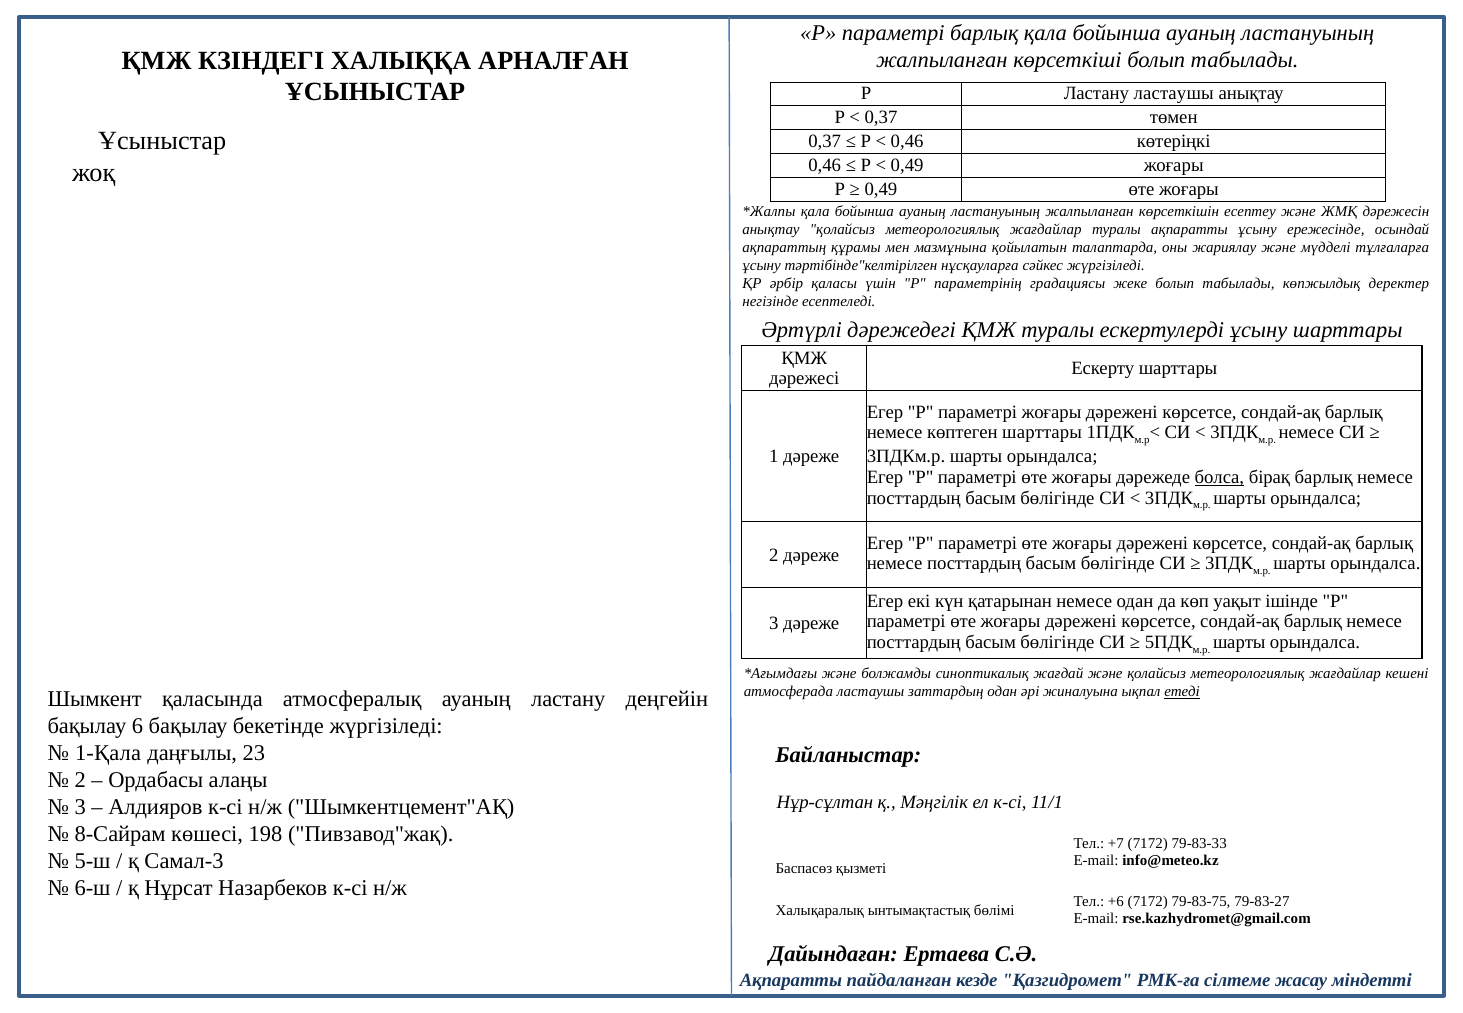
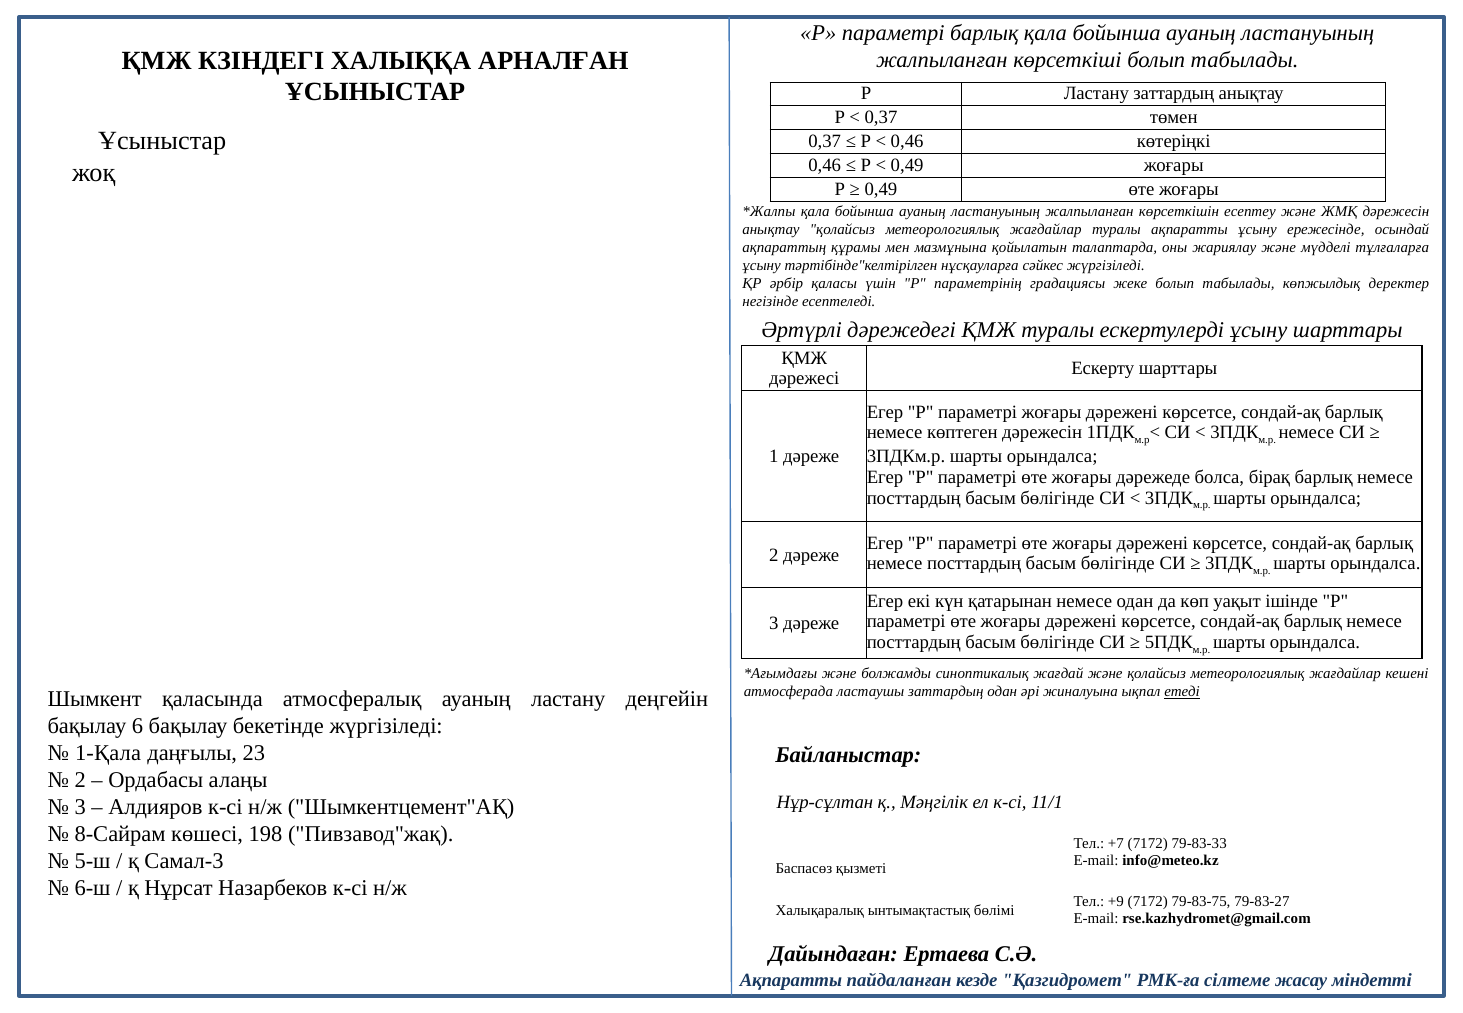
Ластану ластаушы: ластаушы -> заттардың (1174, 94)
көптеген шарттары: шарттары -> дәрежесін (1042, 433)
болса underline: present -> none (1219, 477)
+6: +6 -> +9 (1116, 902)
